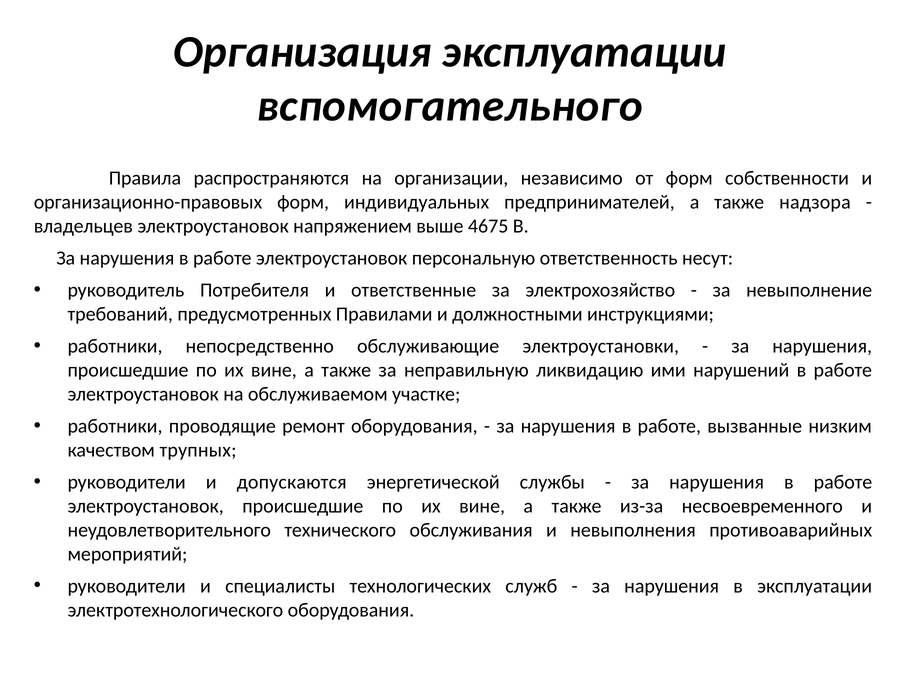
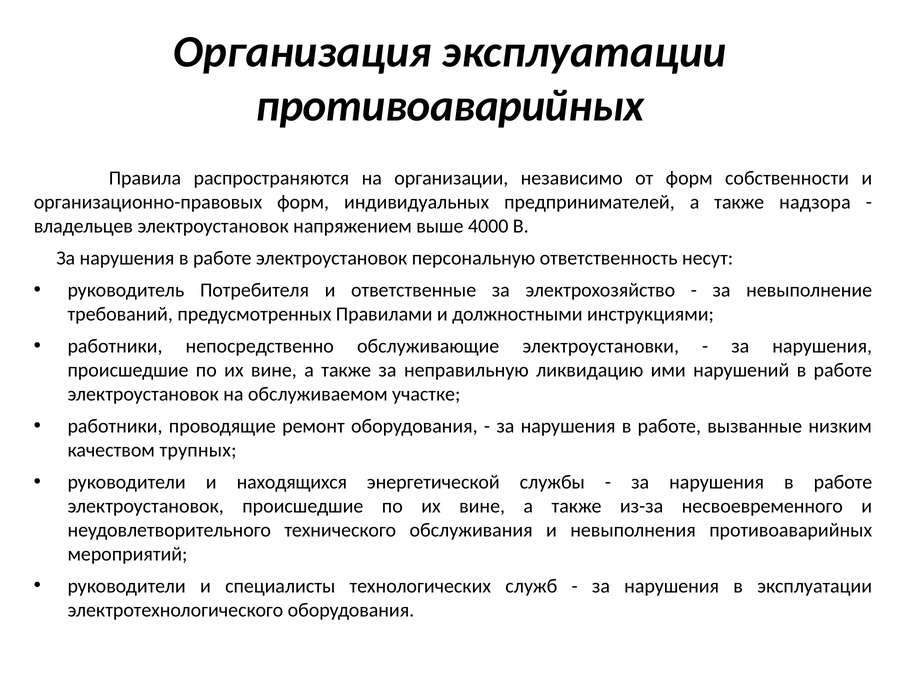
вспомогательного: вспомогательного -> противоаварийных (450, 106)
4675: 4675 -> 4000 (488, 226)
допускаются: допускаются -> находящихся (292, 482)
